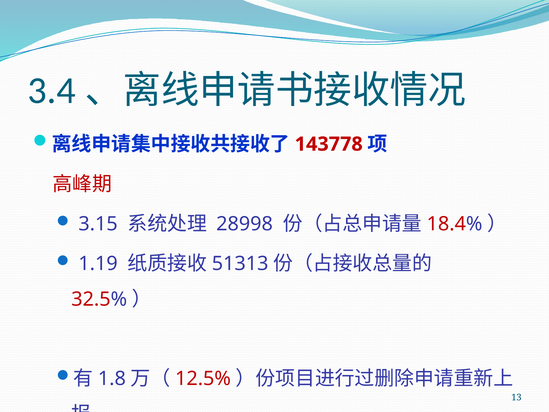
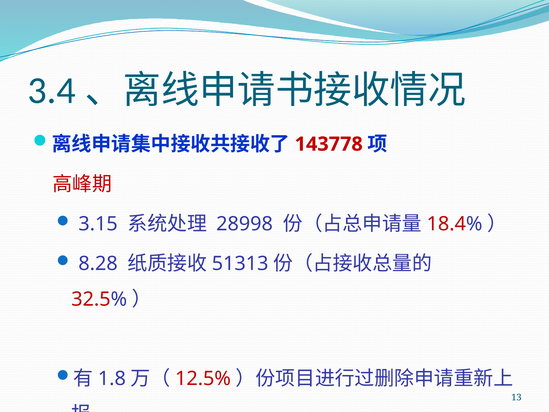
1.19: 1.19 -> 8.28 (98, 264)
